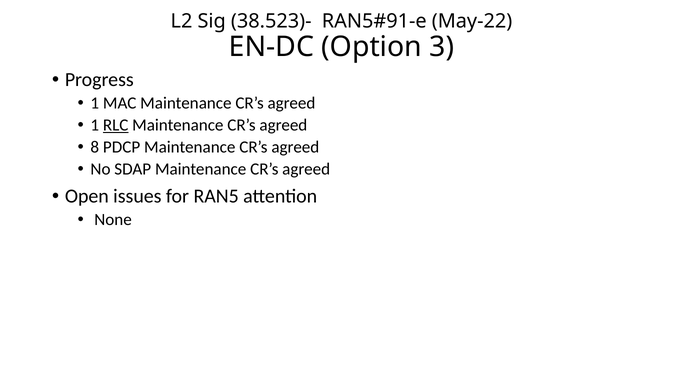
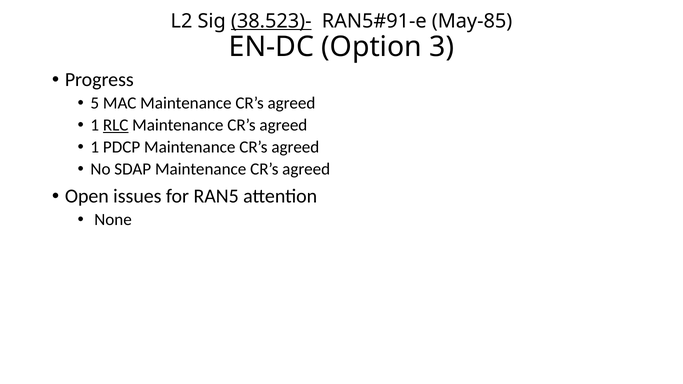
38.523)- underline: none -> present (271, 21)
May-22: May-22 -> May-85 (472, 21)
1: 1 -> 5 (95, 103)
8: 8 -> 1 (95, 147)
